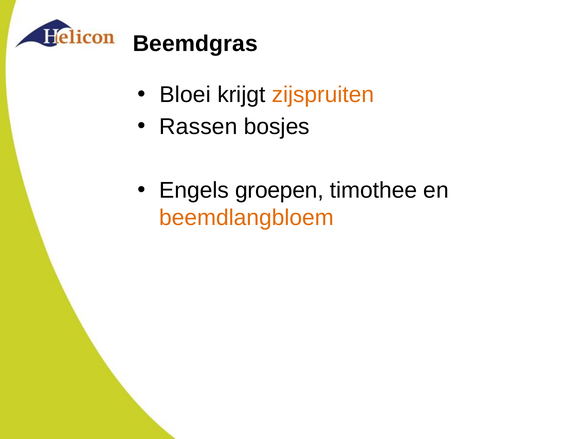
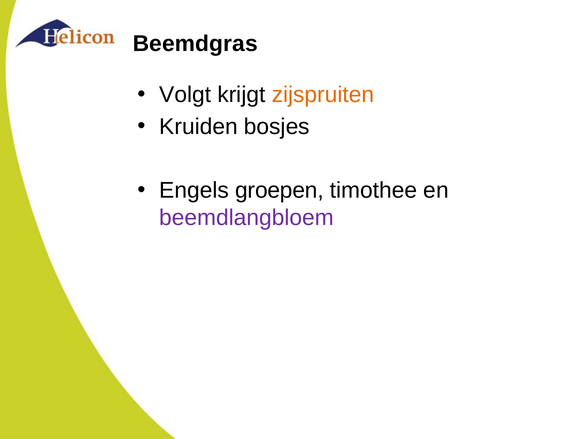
Bloei: Bloei -> Volgt (185, 95)
Rassen: Rassen -> Kruiden (199, 127)
beemdlangbloem colour: orange -> purple (247, 218)
